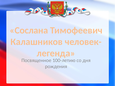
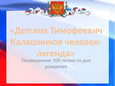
Сослана: Сослана -> Детских (29, 30)
